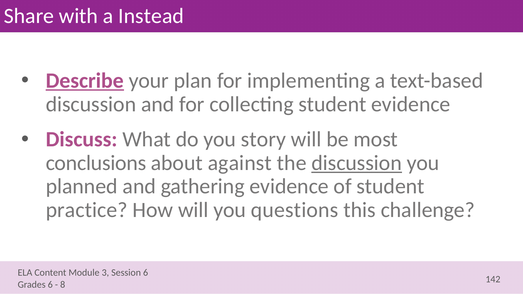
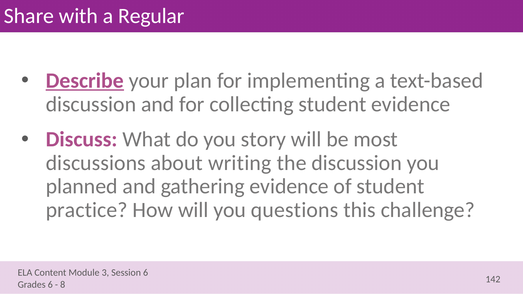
Instead: Instead -> Regular (151, 16)
conclusions: conclusions -> discussions (96, 163)
against: against -> writing (240, 163)
discussion underline: present -> none (357, 163)
